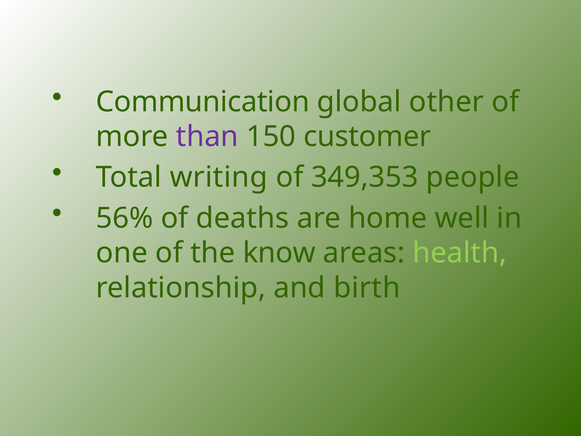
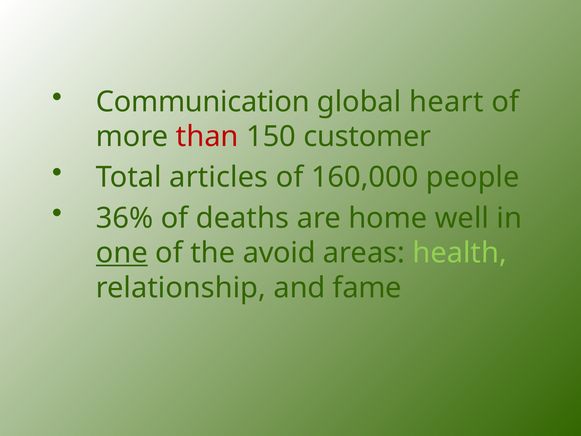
other: other -> heart (446, 102)
than colour: purple -> red (207, 137)
writing: writing -> articles (219, 177)
349,353: 349,353 -> 160,000 (365, 177)
56%: 56% -> 36% (125, 218)
one underline: none -> present (122, 253)
know: know -> avoid (279, 253)
birth: birth -> fame (367, 288)
